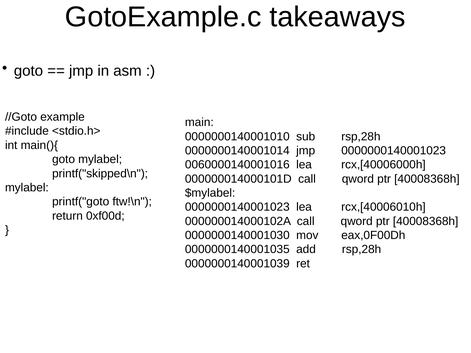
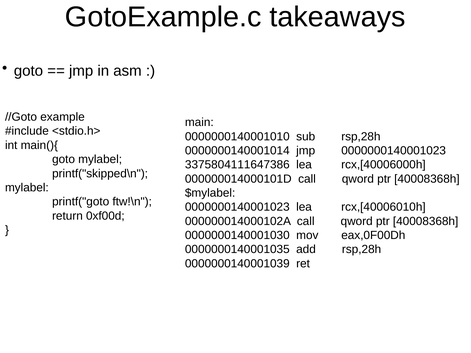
0060000140001016: 0060000140001016 -> 3375804111647386 (237, 165)
